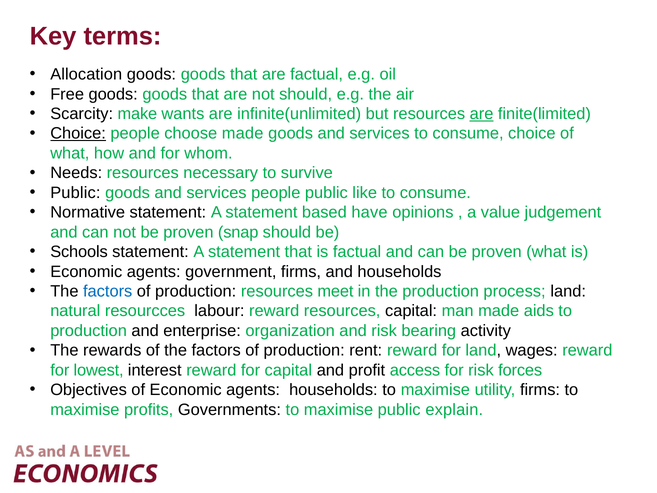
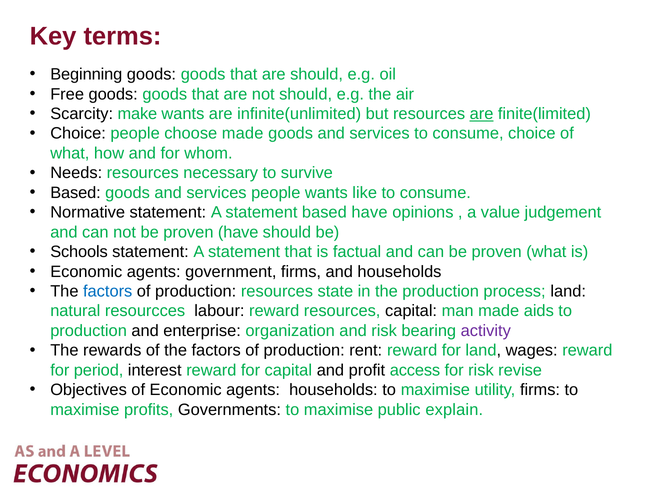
Allocation: Allocation -> Beginning (86, 74)
are factual: factual -> should (317, 74)
Choice underline: present -> none (78, 133)
Public: Public -> Based (76, 193)
people public: public -> wants (326, 193)
proven snap: snap -> have (238, 232)
meet: meet -> state (335, 291)
activity colour: black -> purple (486, 331)
lowest: lowest -> period (99, 370)
forces: forces -> revise (520, 370)
